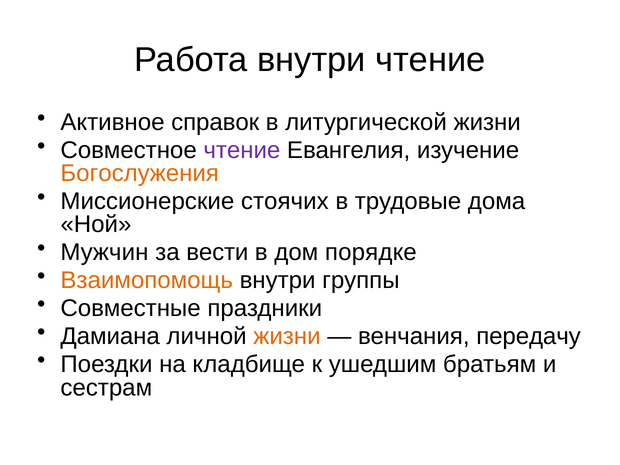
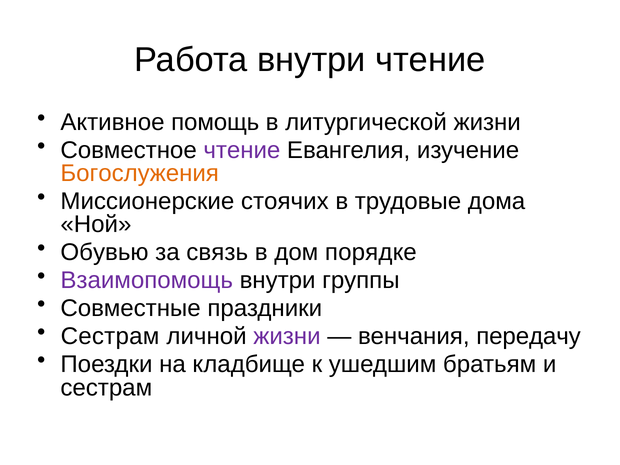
справок: справок -> помощь (215, 122)
Мужчин: Мужчин -> Обувью (105, 252)
вести: вести -> связь (217, 252)
Взаимопомощь colour: orange -> purple (147, 280)
Дамиана: Дамиана -> Сестрам (110, 336)
жизни colour: orange -> purple (287, 336)
